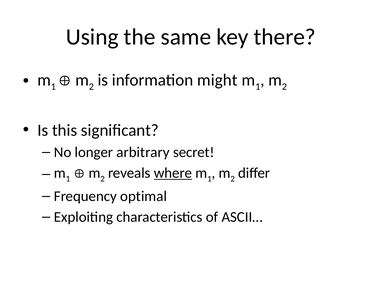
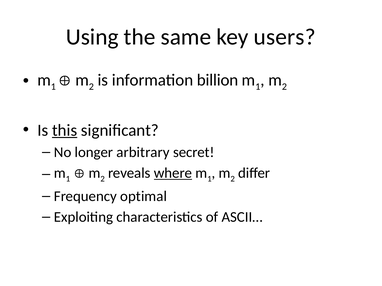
there: there -> users (285, 37)
might: might -> billion (218, 80)
this underline: none -> present (65, 131)
